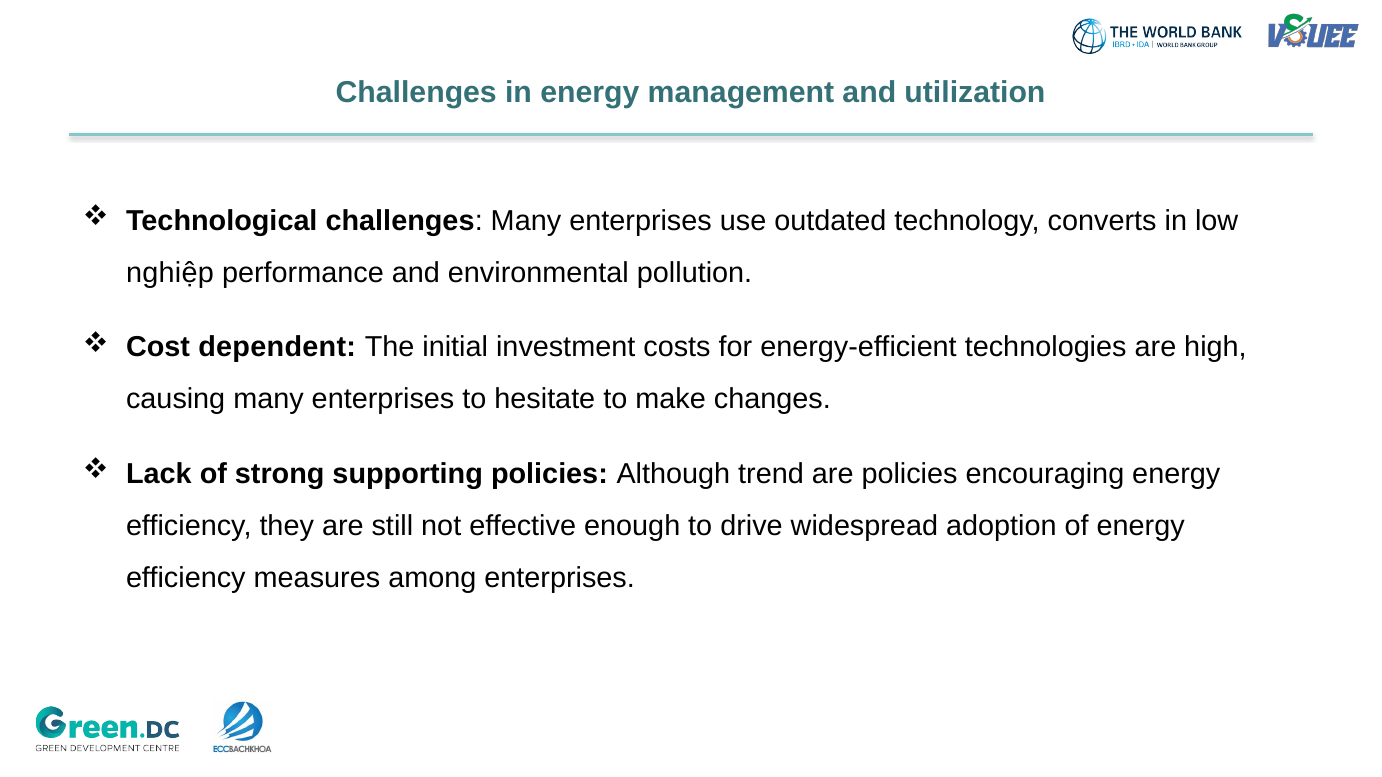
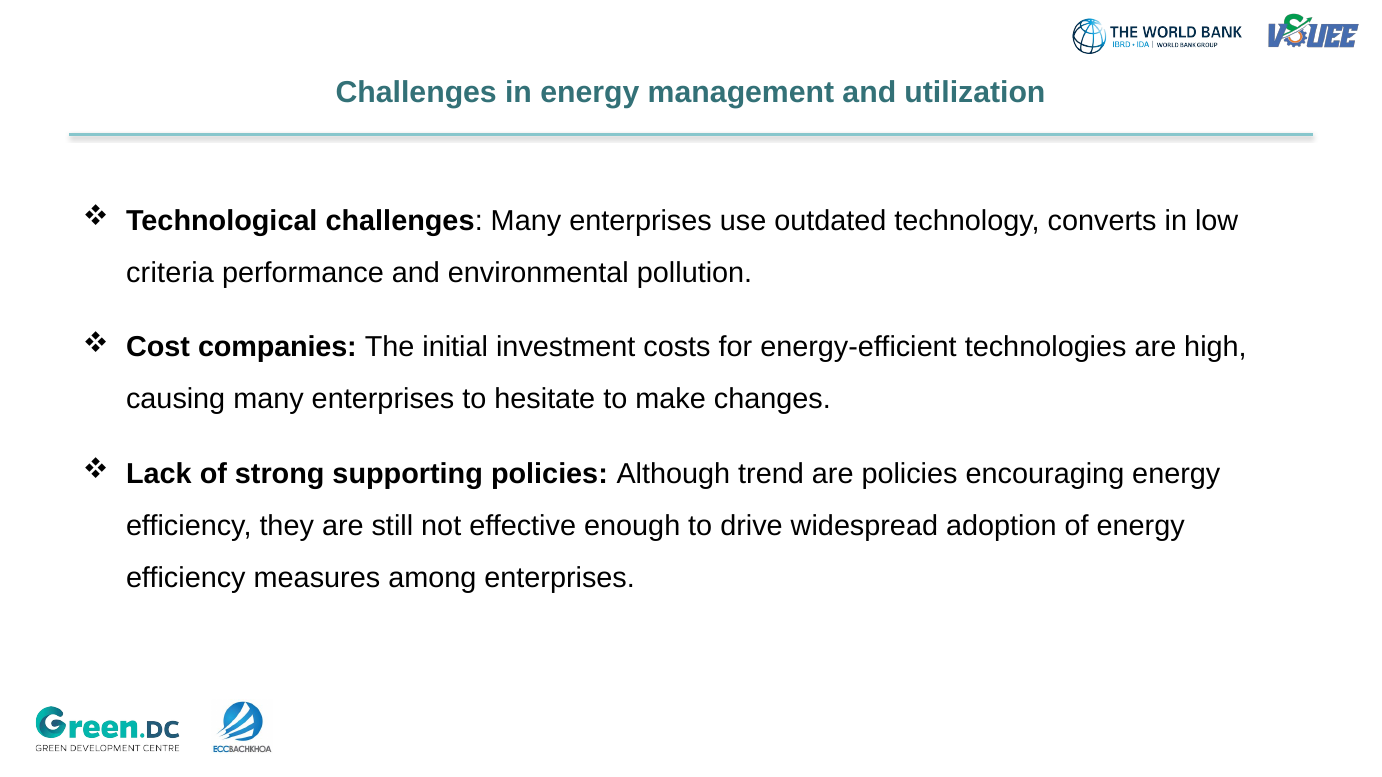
nghiệp: nghiệp -> criteria (170, 273)
dependent: dependent -> companies (277, 348)
